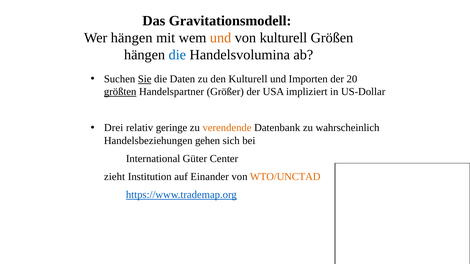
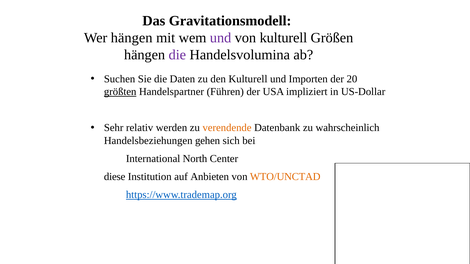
und colour: orange -> purple (221, 38)
die colour: blue -> purple (177, 55)
Sie underline: present -> none (145, 79)
Größer: Größer -> Führen (225, 92)
Drei: Drei -> Sehr (114, 128)
geringe: geringe -> werden (172, 128)
Güter: Güter -> North (195, 159)
zieht: zieht -> diese (115, 177)
Einander: Einander -> Anbieten (210, 177)
